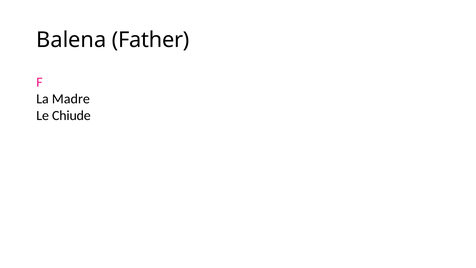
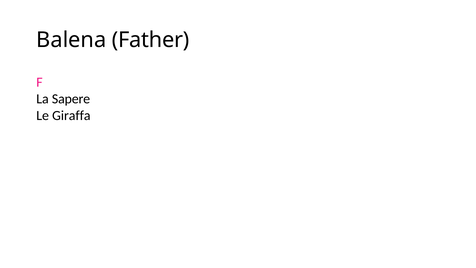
Madre: Madre -> Sapere (71, 99)
Chiude: Chiude -> Giraffa (71, 116)
